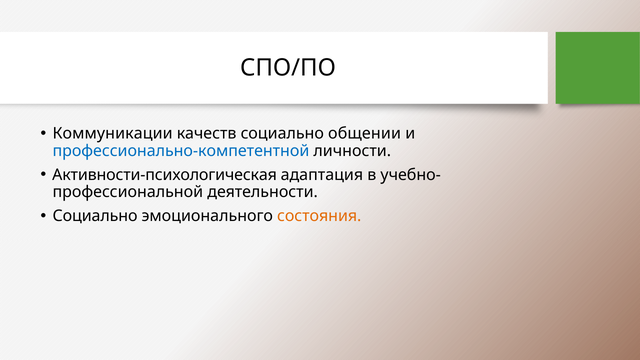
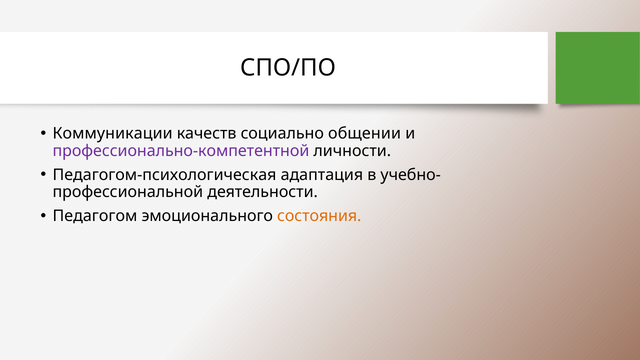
профессионально-компетентной colour: blue -> purple (181, 151)
Активности-психологическая: Активности-психологическая -> Педагогом-психологическая (164, 175)
Социально: Социально -> Педагогом (95, 216)
